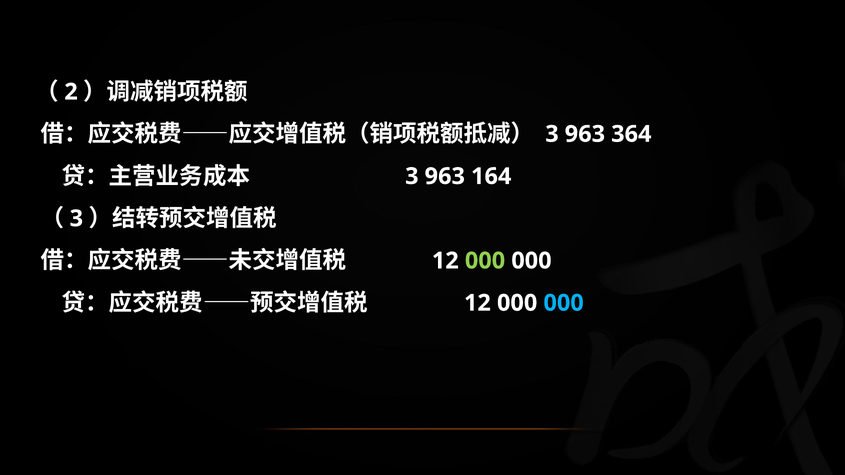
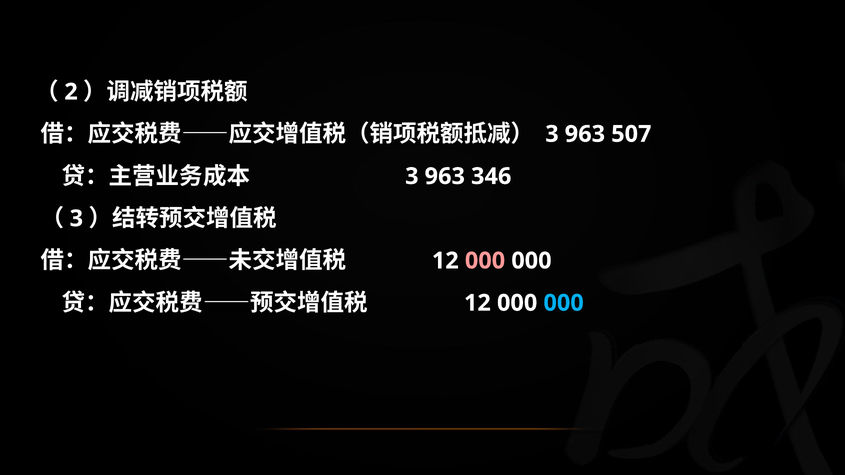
364: 364 -> 507 (631, 134)
164: 164 -> 346 (491, 176)
000 colour: light green -> pink (485, 261)
